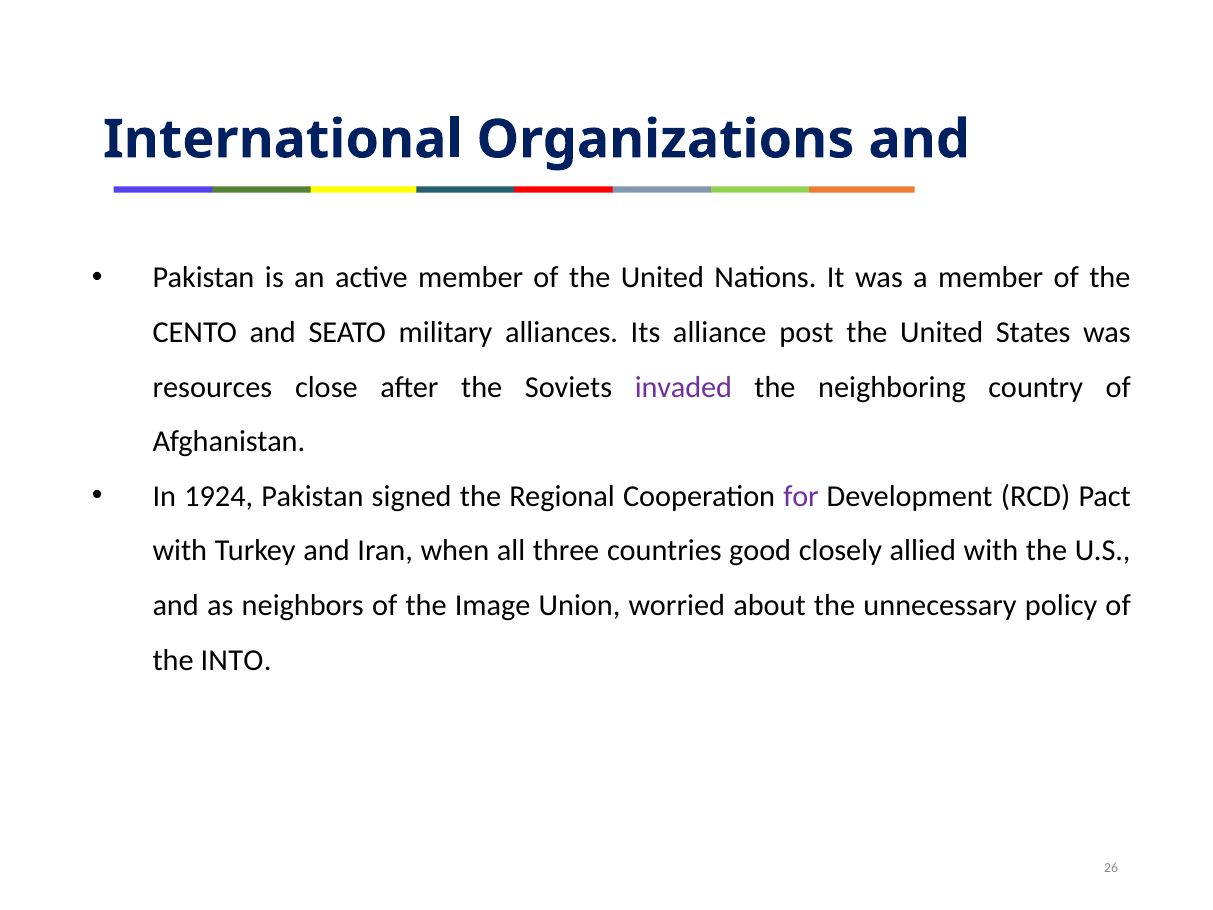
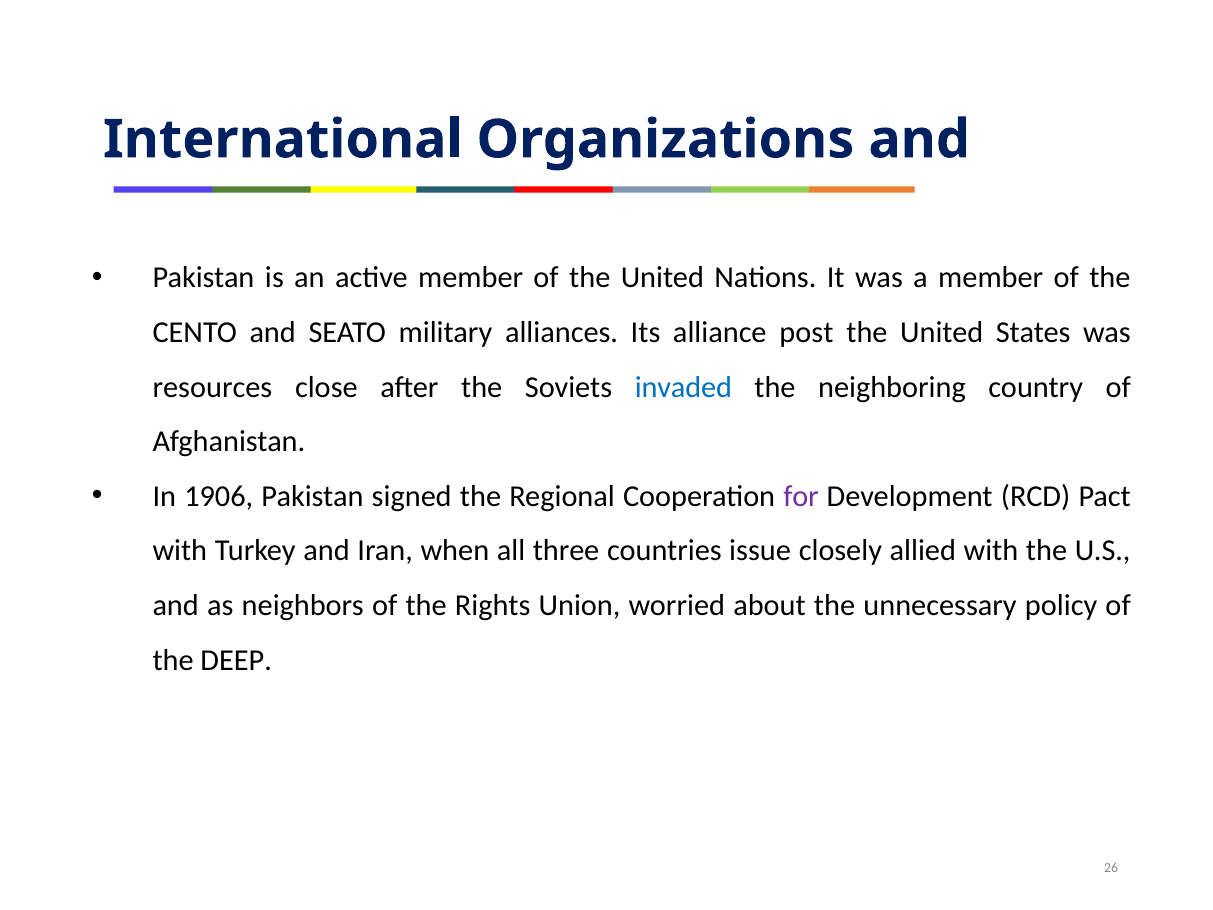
invaded colour: purple -> blue (683, 387)
1924: 1924 -> 1906 (219, 496)
good: good -> issue (760, 551)
Image: Image -> Rights (493, 605)
INTO: INTO -> DEEP (236, 660)
